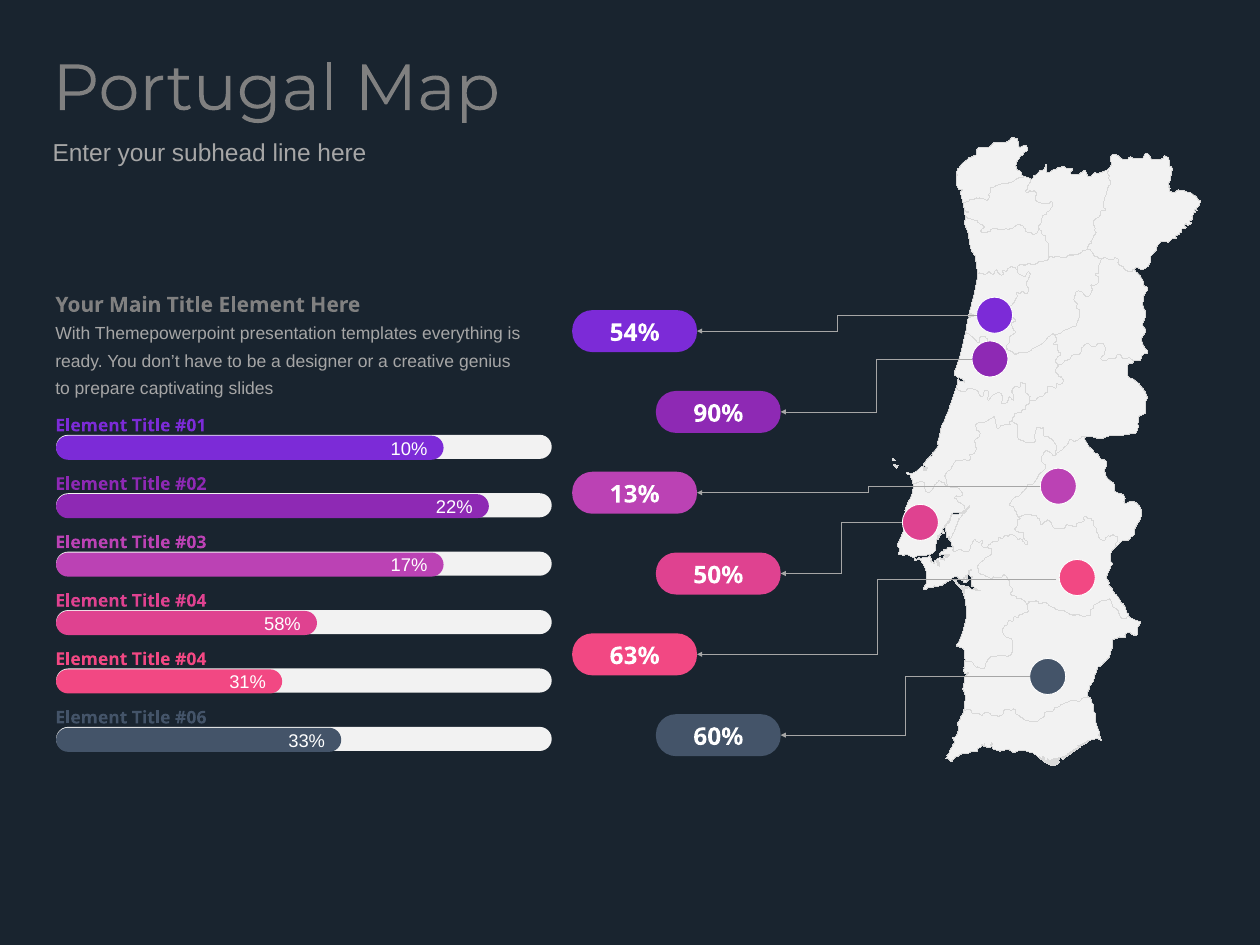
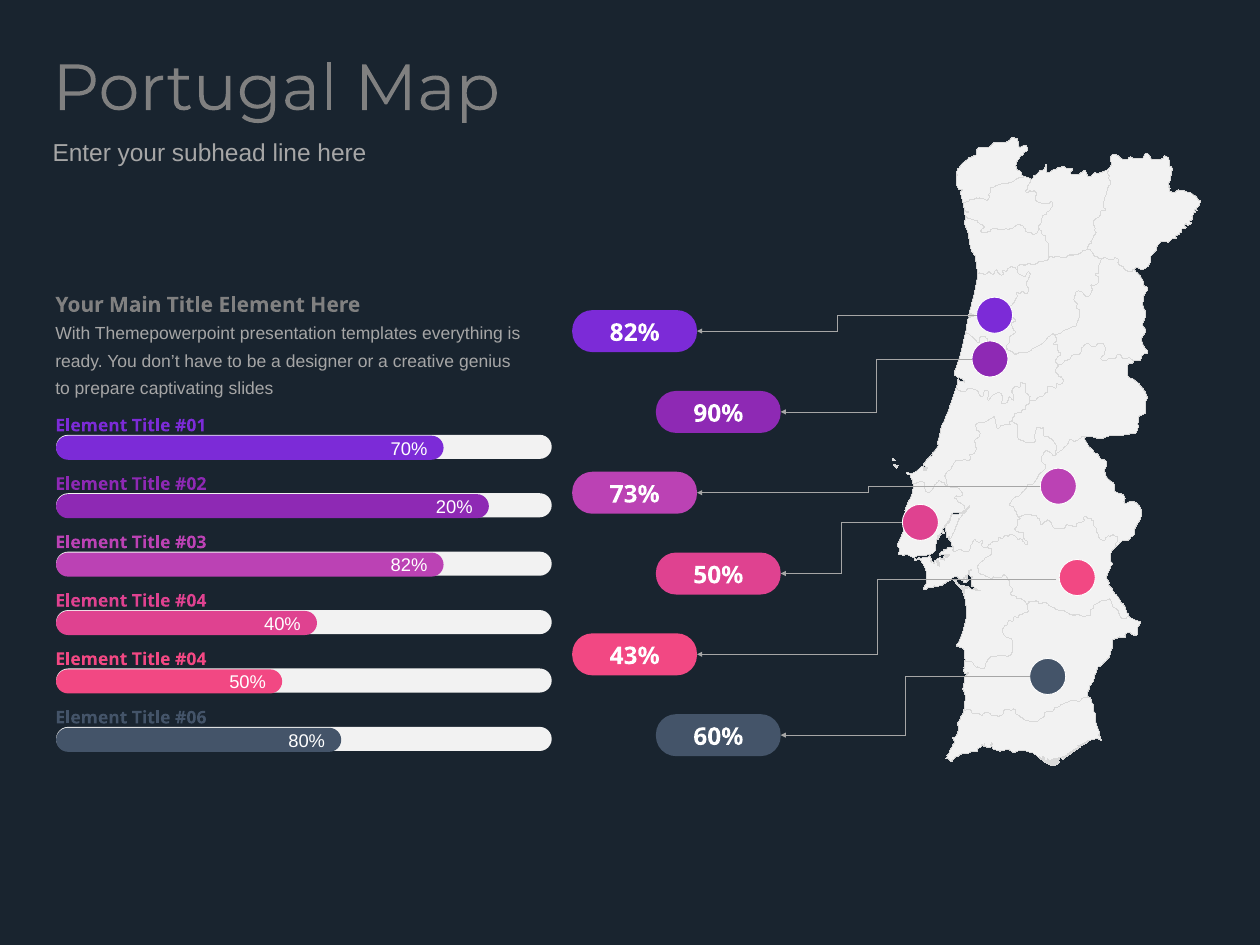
54%: 54% -> 82% (635, 333)
10%: 10% -> 70% (409, 449)
13%: 13% -> 73% (635, 494)
22%: 22% -> 20% (454, 507)
17%: 17% -> 82% (409, 566)
58%: 58% -> 40% (282, 624)
63%: 63% -> 43% (635, 656)
31%: 31% -> 50% (248, 683)
33%: 33% -> 80% (307, 741)
